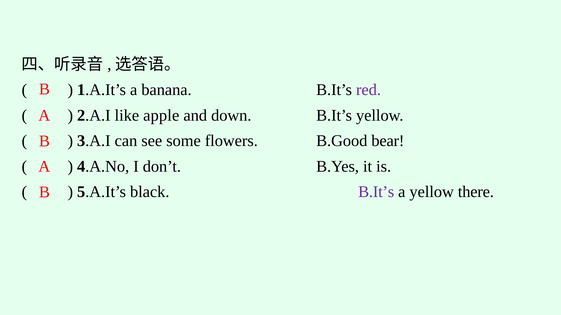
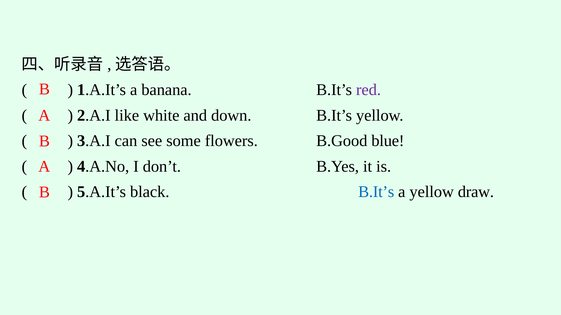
apple: apple -> white (161, 116)
bear: bear -> blue (388, 141)
B.It’s colour: purple -> blue (376, 192)
there: there -> draw (476, 192)
